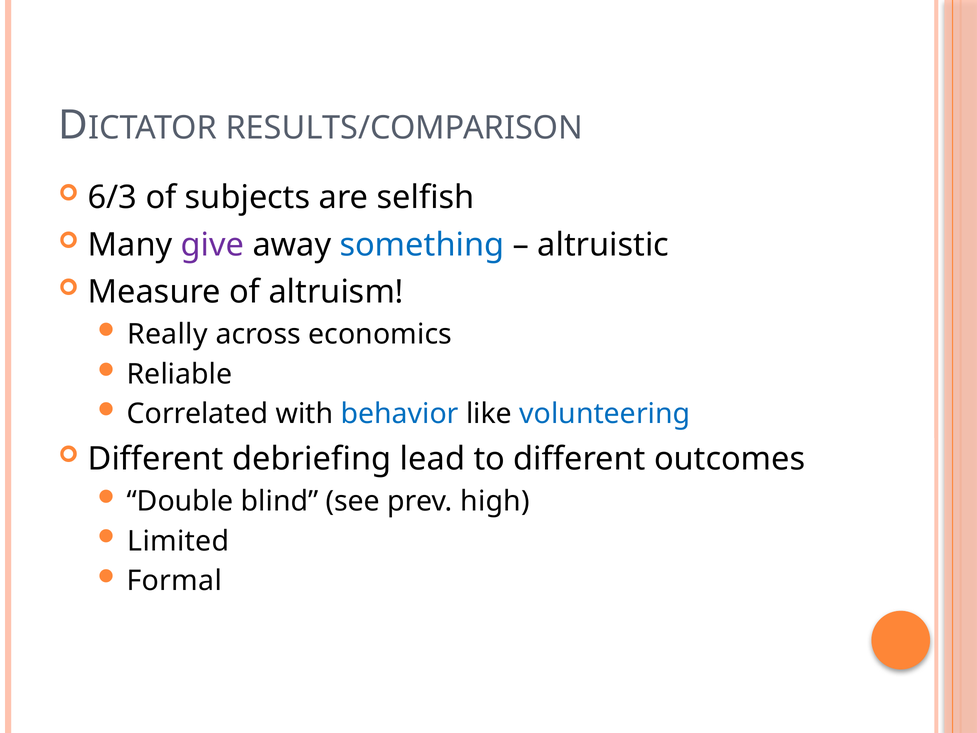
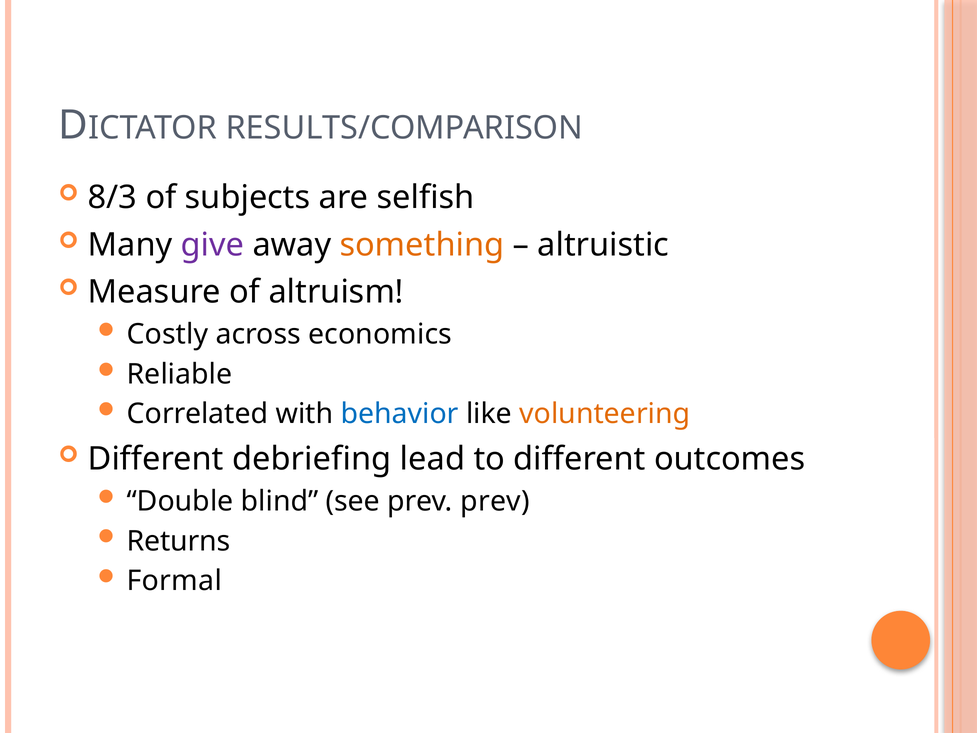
6/3: 6/3 -> 8/3 (112, 198)
something colour: blue -> orange (422, 245)
Really: Really -> Costly (167, 334)
volunteering colour: blue -> orange (605, 414)
prev high: high -> prev (495, 501)
Limited: Limited -> Returns (179, 541)
